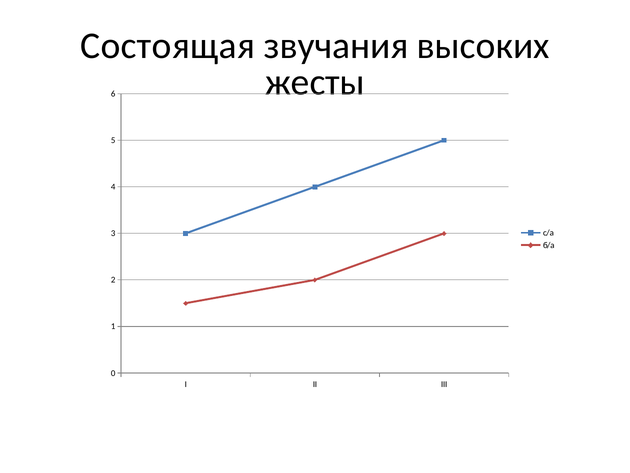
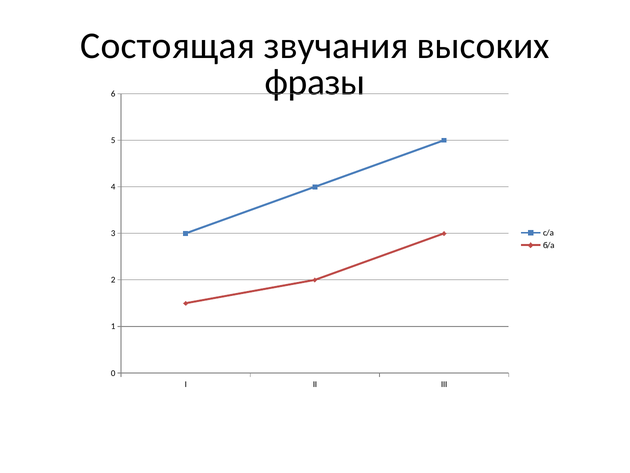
жесты: жесты -> фразы (315, 82)
